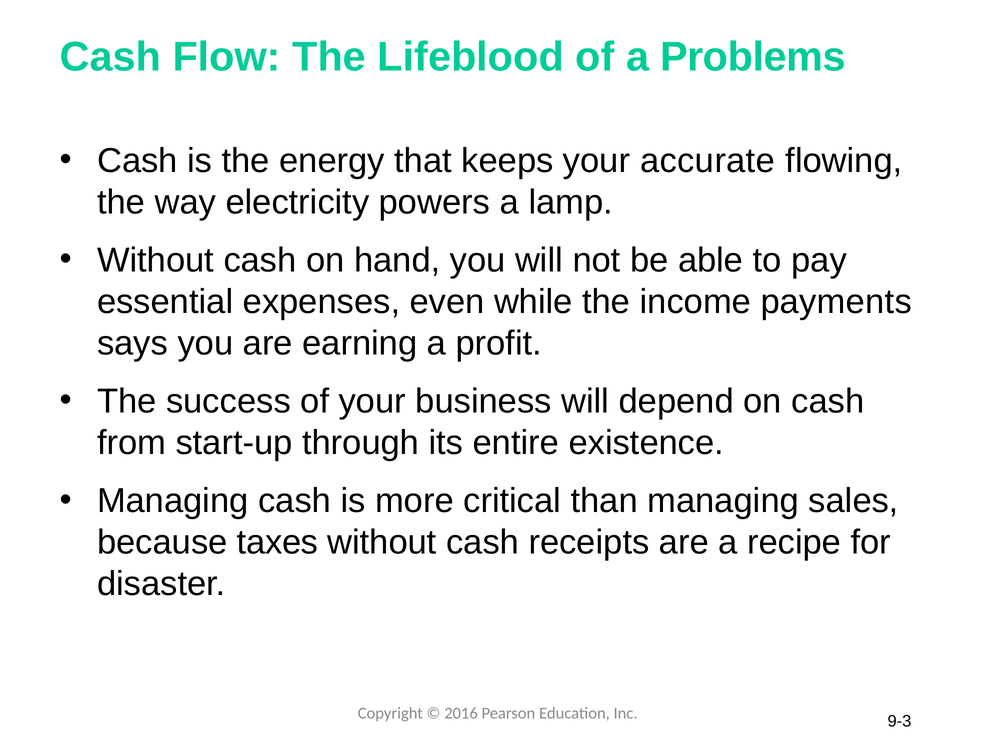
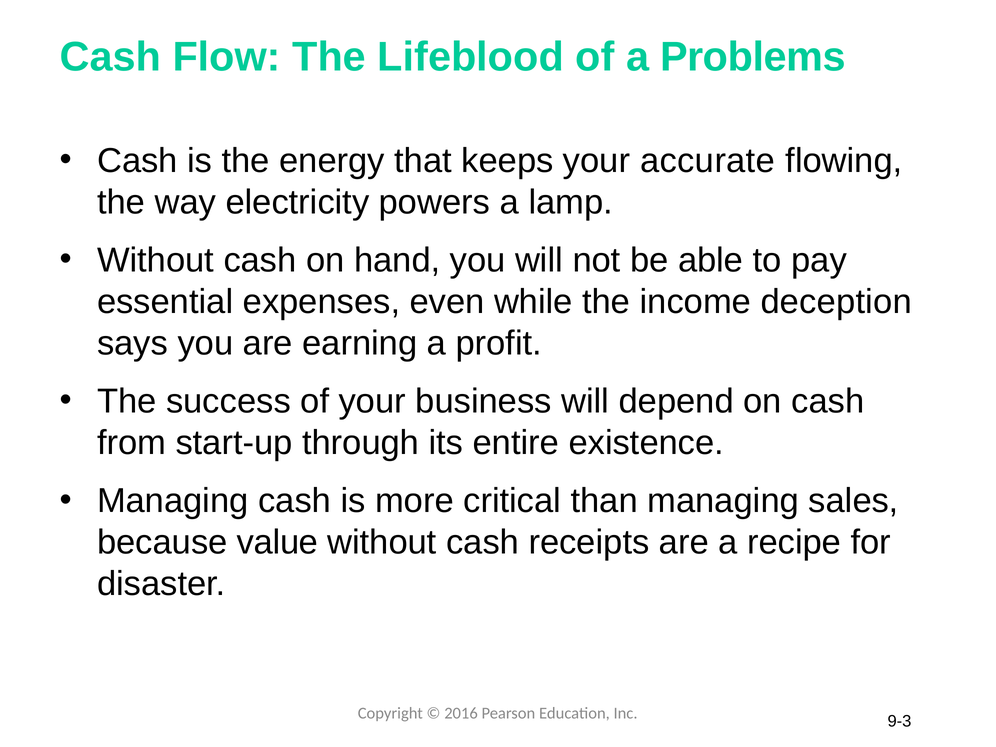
payments: payments -> deception (836, 302)
taxes: taxes -> value (278, 543)
